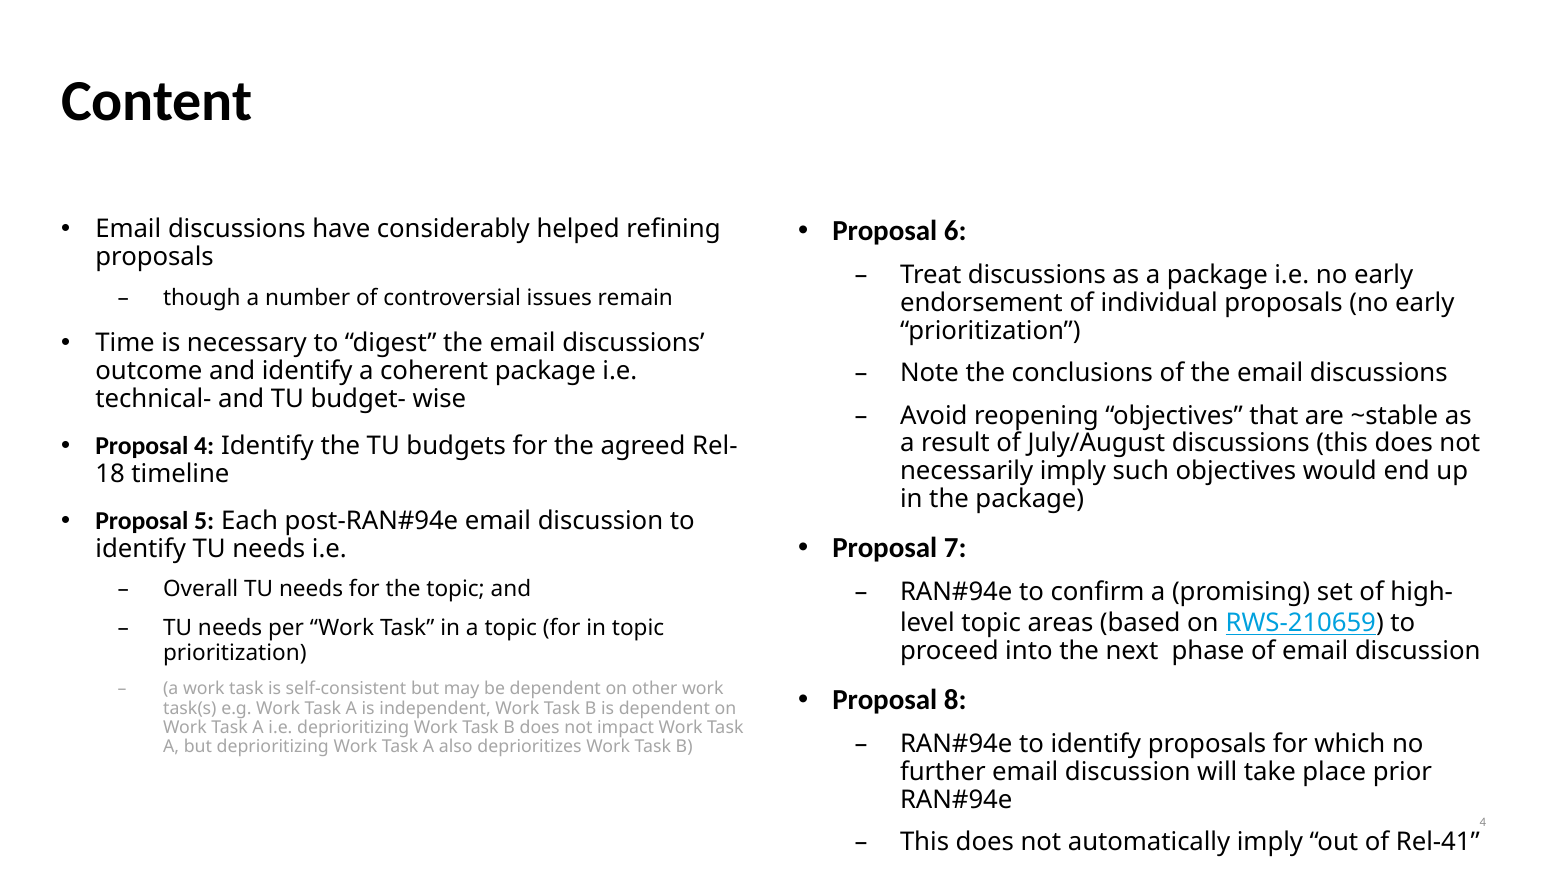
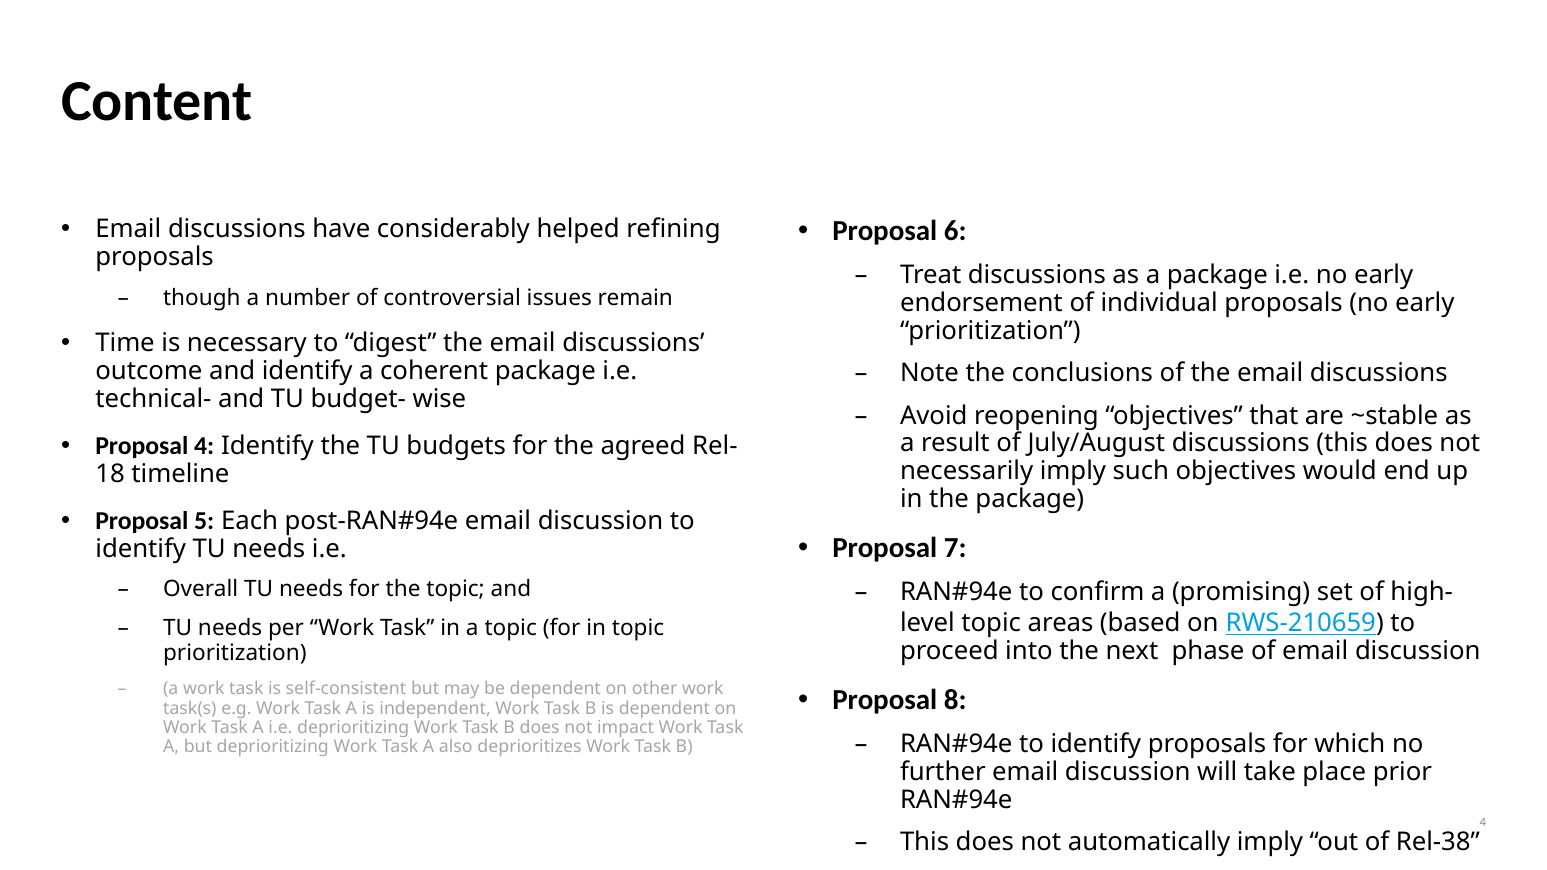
Rel-41: Rel-41 -> Rel-38 (1438, 842)
